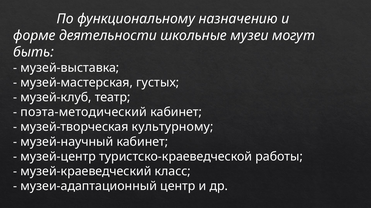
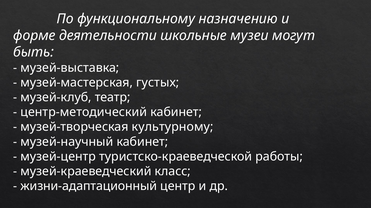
поэта-методический: поэта-методический -> центр-методический (84, 112)
музеи-адаптационный: музеи-адаптационный -> жизни-адаптационный (89, 187)
